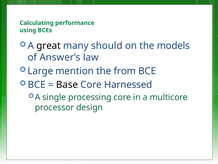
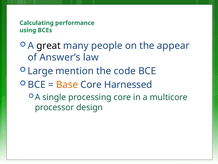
should: should -> people (107, 46)
models: models -> appear (173, 46)
from: from -> code (125, 71)
Base colour: black -> orange (67, 84)
